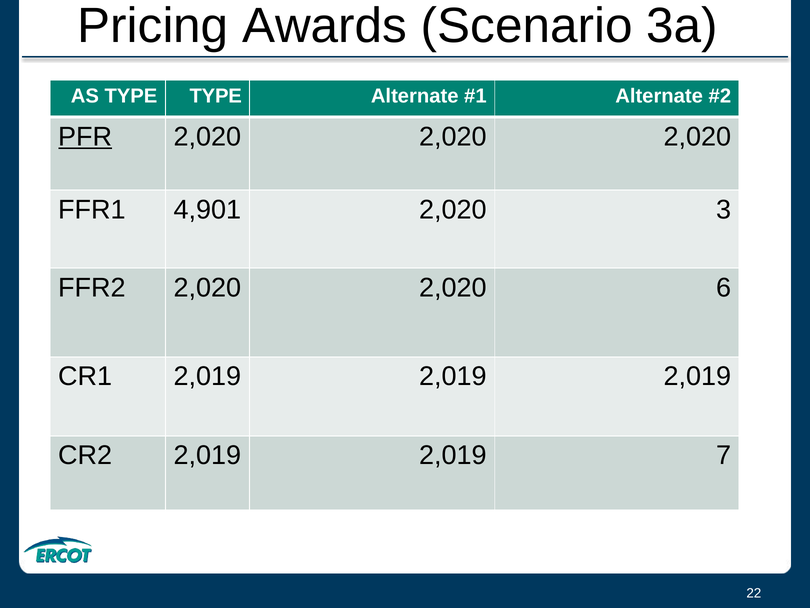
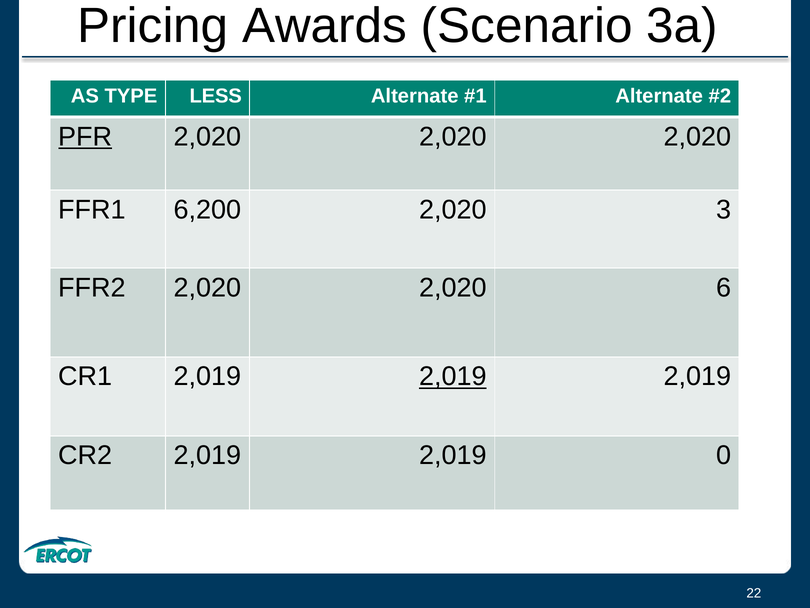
TYPE TYPE: TYPE -> LESS (216, 96)
4,901: 4,901 -> 6,200 (208, 210)
2,019 underline: none -> present (453, 376)
7: 7 -> 0 (724, 455)
